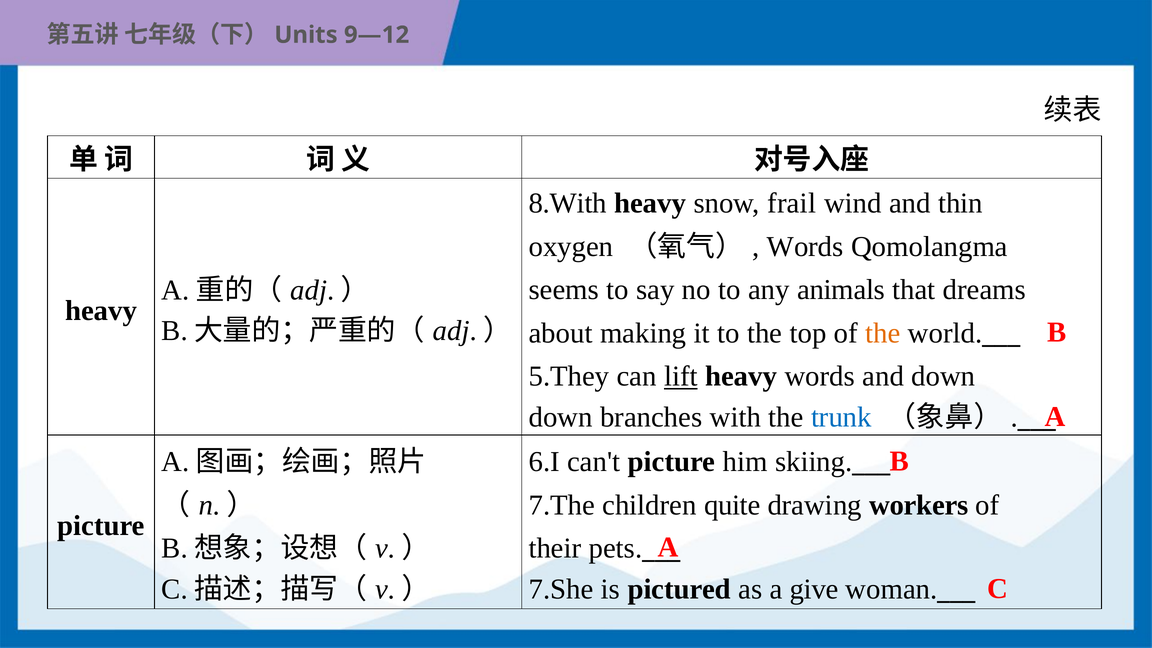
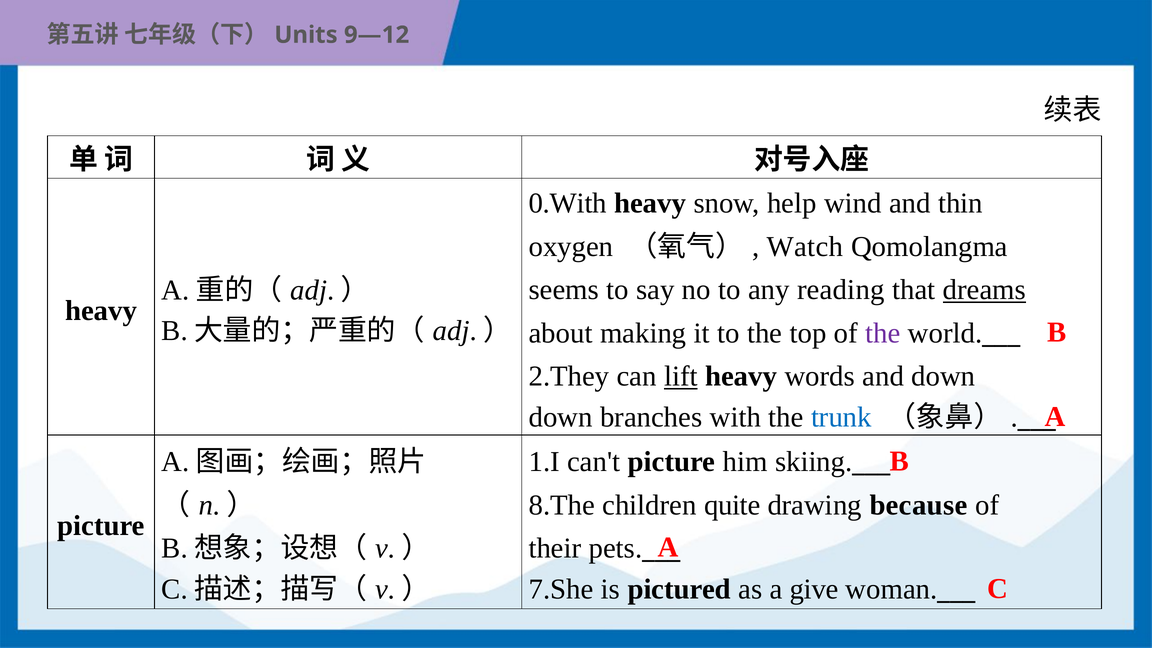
8.With: 8.With -> 0.With (568, 203)
frail: frail -> help (792, 203)
Words: Words -> Watch (805, 247)
animals: animals -> reading (841, 290)
dreams underline: none -> present (984, 290)
the colour: orange -> purple (883, 333)
5.They: 5.They -> 2.They (569, 376)
6.I: 6.I -> 1.I (544, 462)
7.The: 7.The -> 8.The (562, 505)
workers: workers -> because (918, 505)
